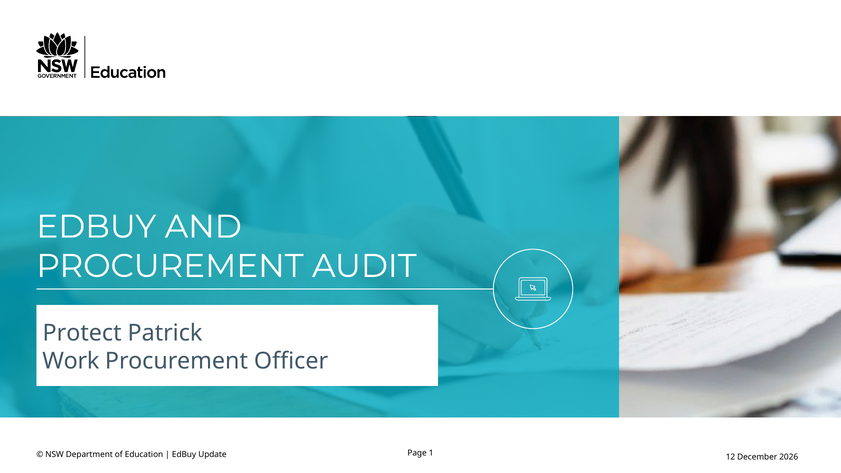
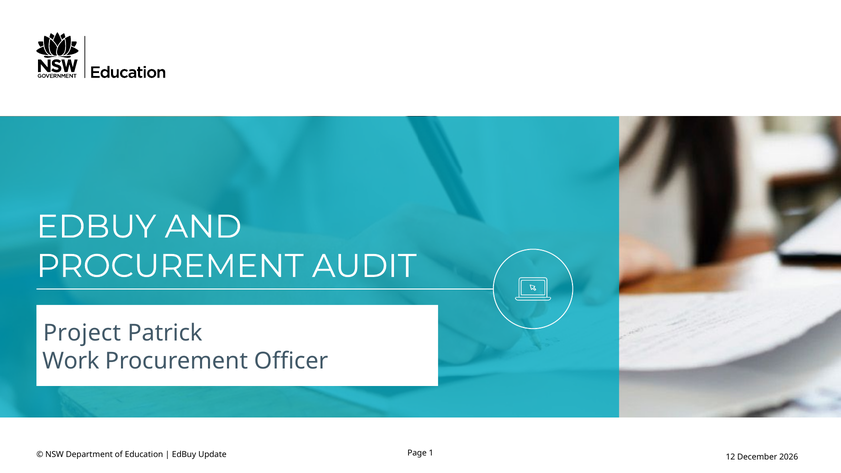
Protect: Protect -> Project (82, 333)
